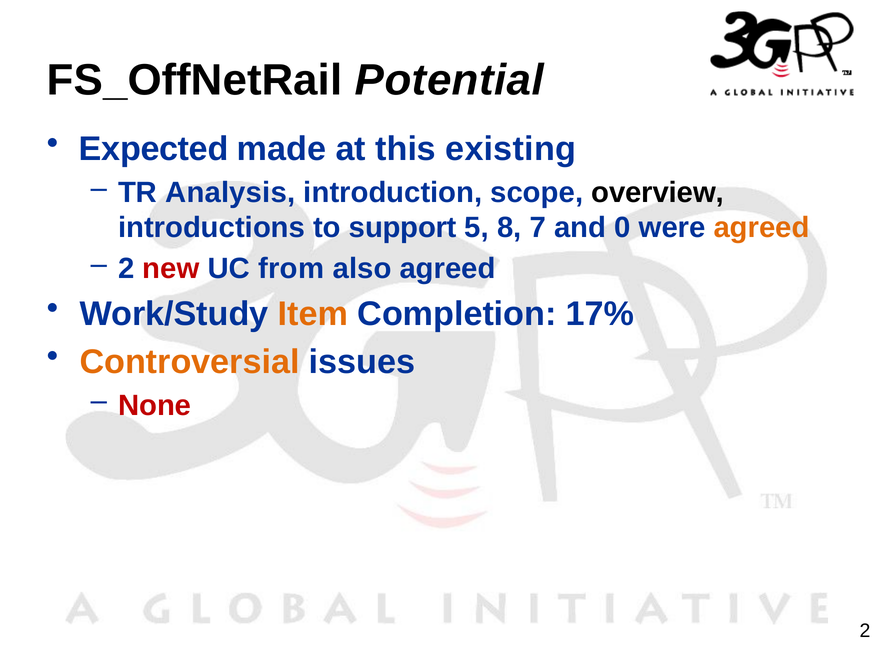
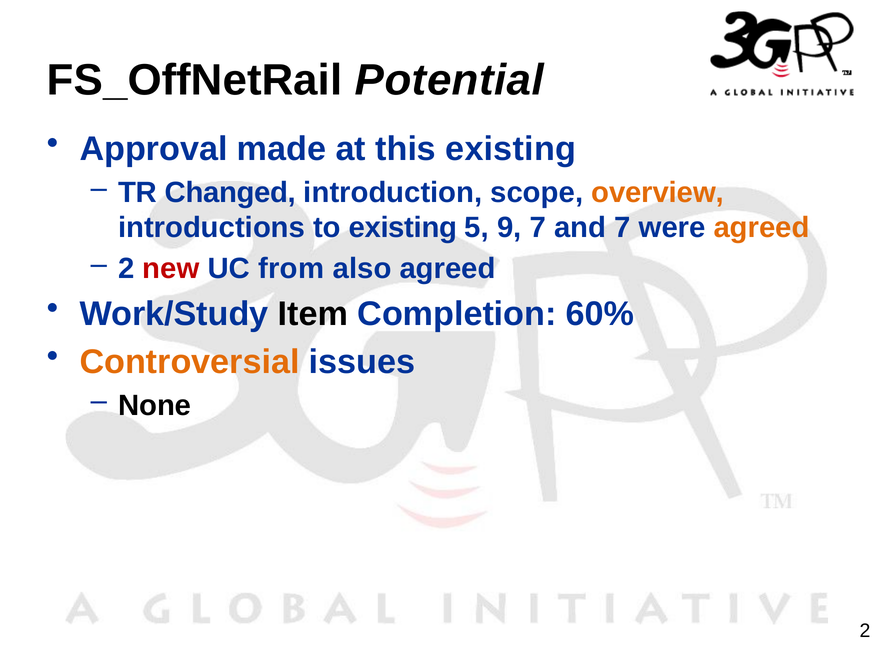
Expected: Expected -> Approval (154, 149)
Analysis: Analysis -> Changed (230, 193)
overview colour: black -> orange (658, 193)
to support: support -> existing (403, 228)
8: 8 -> 9 (509, 228)
and 0: 0 -> 7 (622, 228)
Item colour: orange -> black (313, 314)
17%: 17% -> 60% (600, 314)
None colour: red -> black (155, 406)
